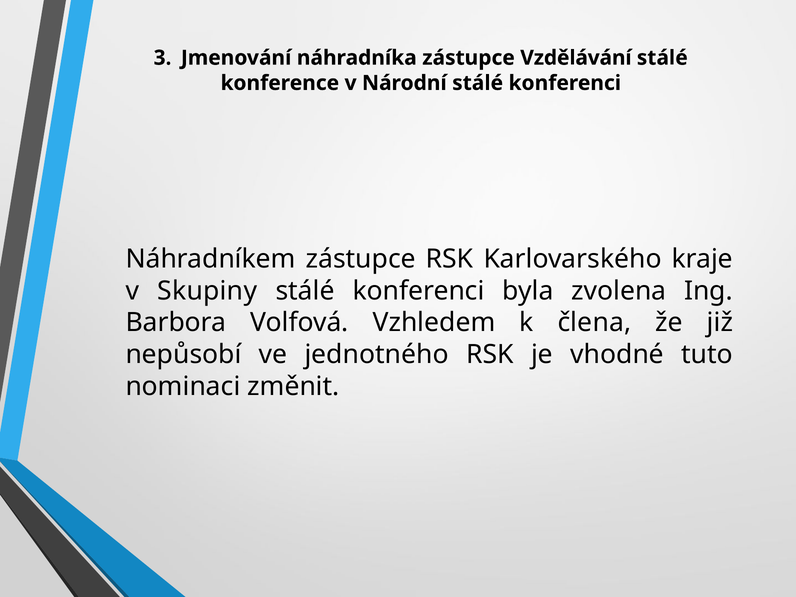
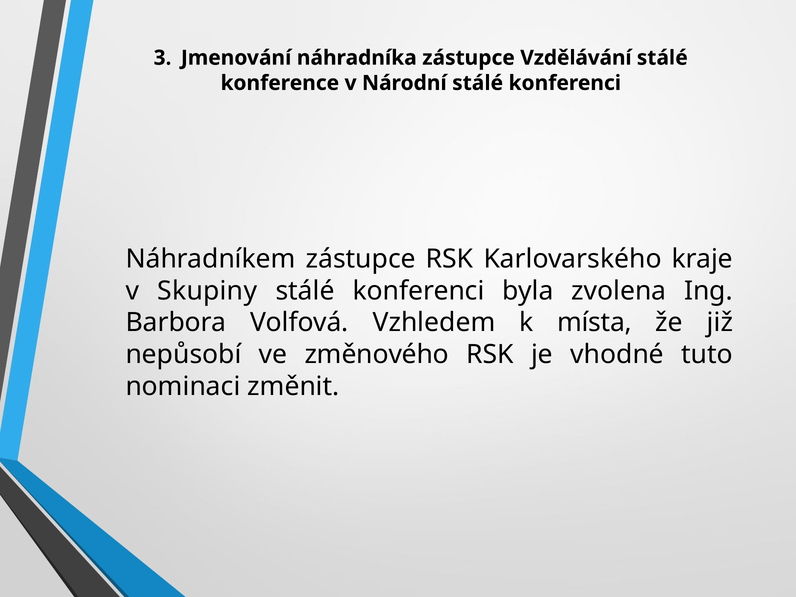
člena: člena -> místa (595, 323)
jednotného: jednotného -> změnového (377, 354)
